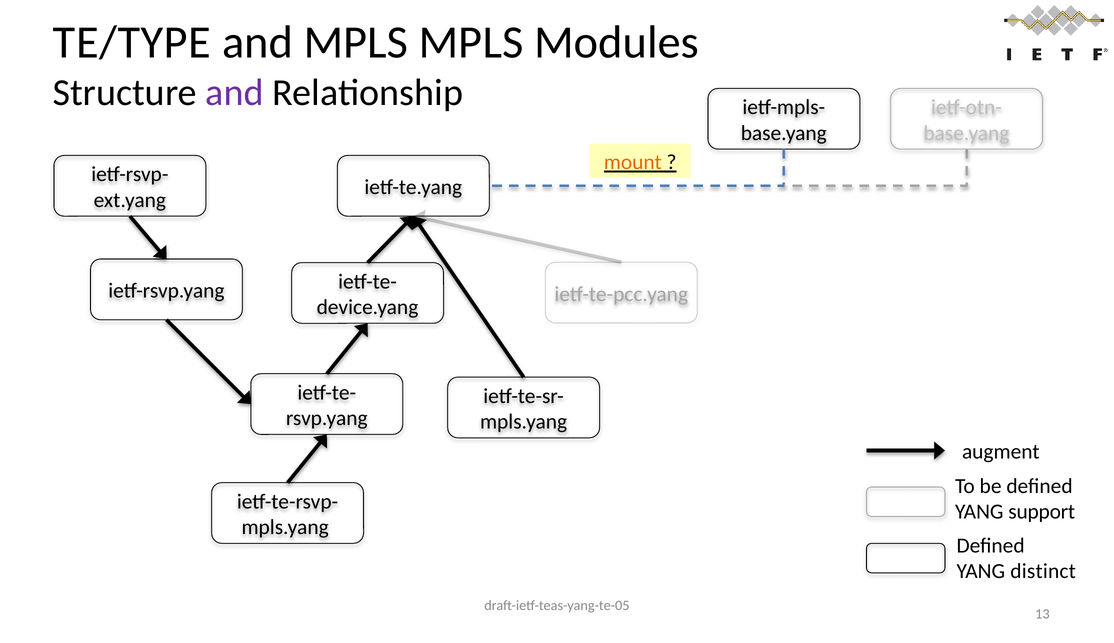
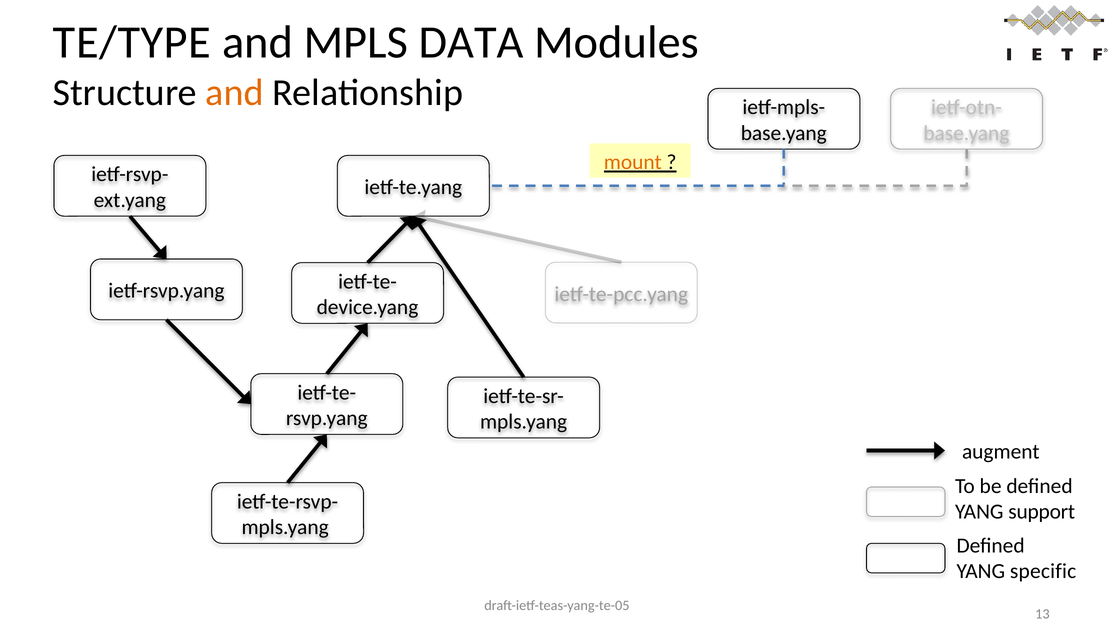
MPLS MPLS: MPLS -> DATA (471, 43)
and colour: purple -> orange (235, 93)
distinct: distinct -> specific (1043, 571)
